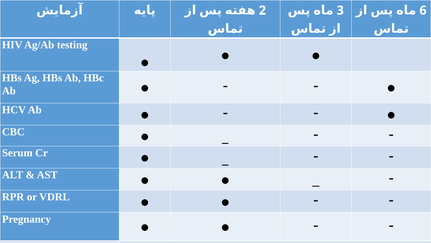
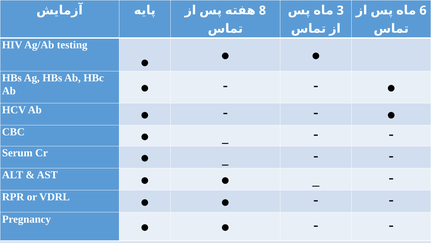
2: 2 -> 8 (262, 10)
